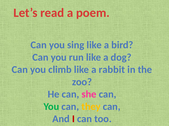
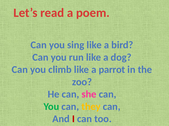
rabbit: rabbit -> parrot (112, 70)
